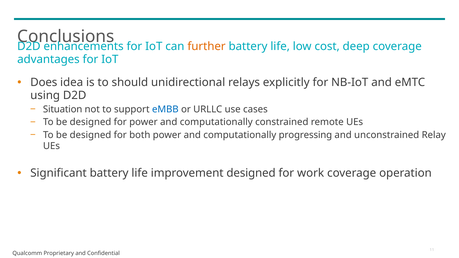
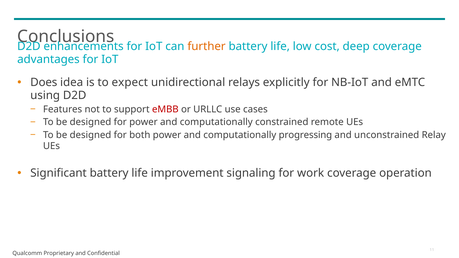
should: should -> expect (130, 82)
Situation: Situation -> Features (63, 109)
eMBB colour: blue -> red (165, 109)
improvement designed: designed -> signaling (251, 173)
